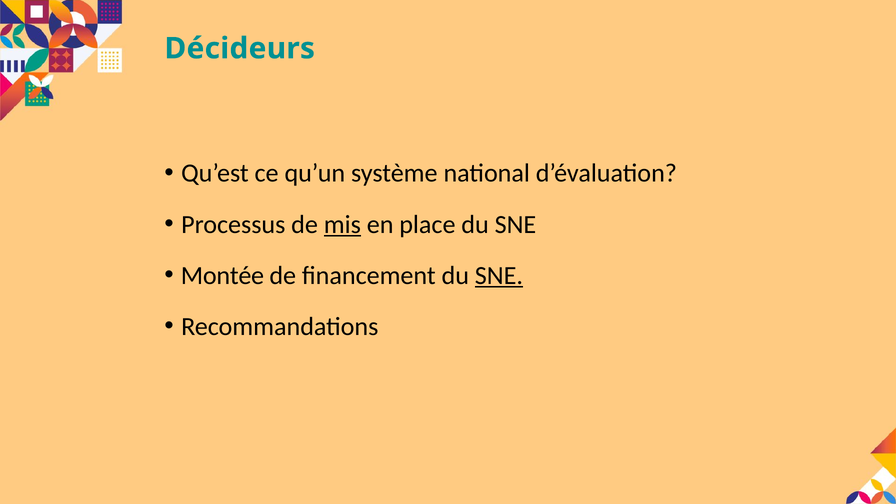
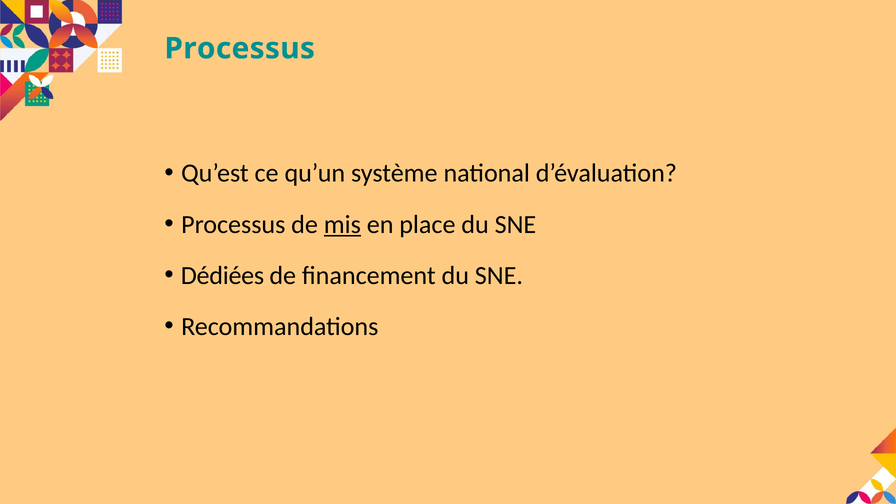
Décideurs: Décideurs -> Processus (240, 48)
Montée: Montée -> Dédiées (222, 276)
SNE underline: present -> none (499, 276)
